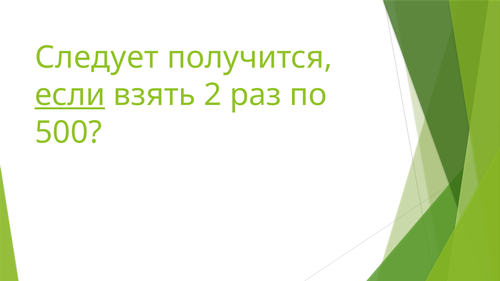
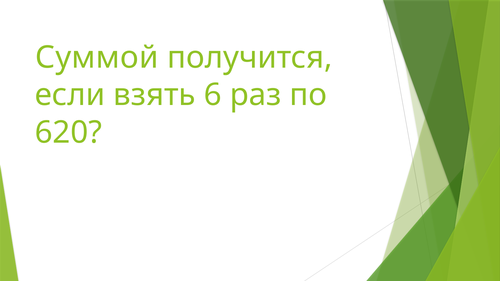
Следует: Следует -> Суммой (97, 58)
если underline: present -> none (70, 95)
2: 2 -> 6 (213, 95)
500: 500 -> 620 (68, 133)
